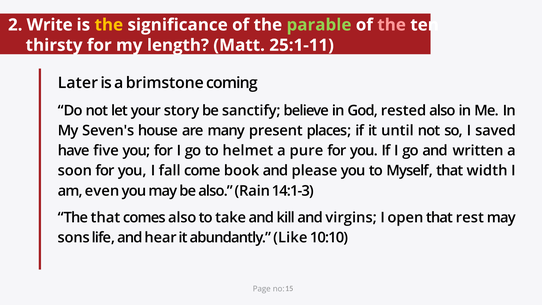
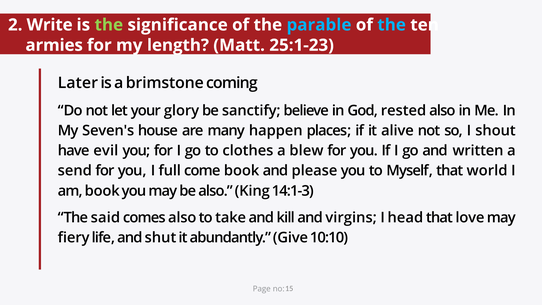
the colour: yellow -> light green (109, 25)
parable colour: light green -> light blue (319, 25)
the colour: pink -> light blue (392, 25)
thirsty: thirsty -> armies (54, 45)
25:1-11: 25:1-11 -> 25:1-23 (302, 45)
story: story -> glory (181, 111)
present: present -> happen (276, 131)
until: until -> alive (397, 131)
saved: saved -> shout (495, 131)
five: five -> evil (106, 151)
helmet: helmet -> clothes (248, 151)
pure: pure -> blew (306, 151)
soon: soon -> send (75, 171)
fall: fall -> full (170, 171)
width: width -> world (487, 171)
am even: even -> book (102, 191)
Rain: Rain -> King (252, 191)
The that: that -> said (105, 218)
open: open -> head (405, 218)
rest: rest -> love (470, 218)
sons: sons -> fiery (74, 238)
hear: hear -> shut (160, 238)
Like: Like -> Give (290, 238)
